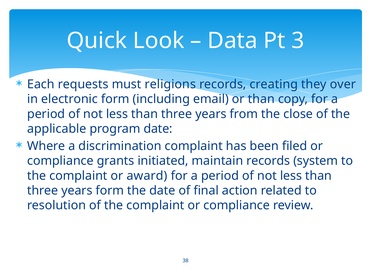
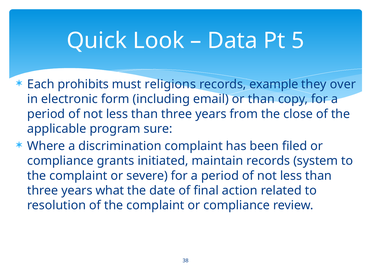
3: 3 -> 5 (298, 41)
requests: requests -> prohibits (83, 84)
creating: creating -> example (274, 84)
program date: date -> sure (158, 129)
award: award -> severe (147, 176)
years form: form -> what (110, 191)
